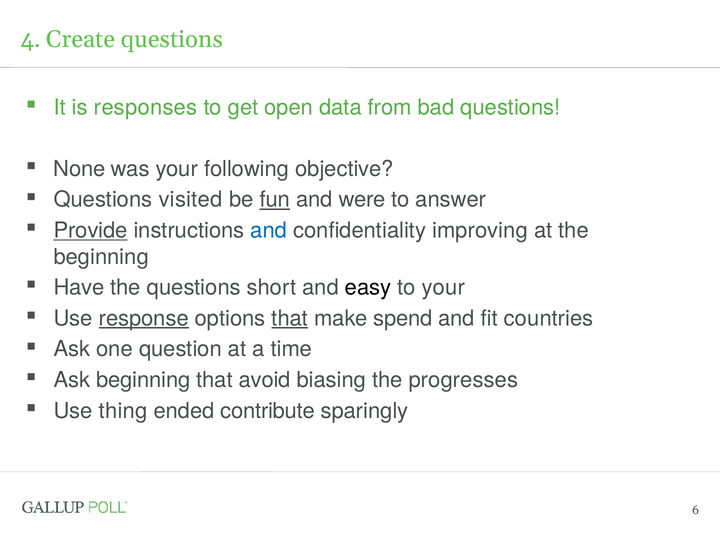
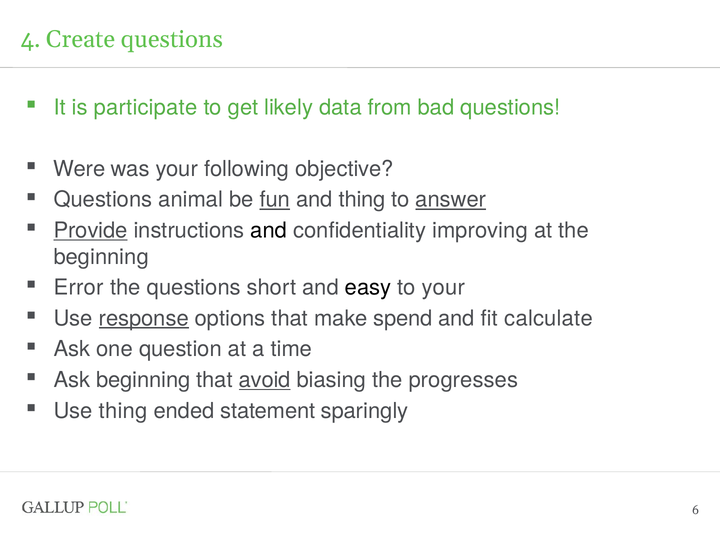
responses: responses -> participate (146, 107)
open: open -> likely (289, 107)
None: None -> Were (79, 169)
visited: visited -> animal (191, 200)
and were: were -> thing (362, 200)
answer underline: none -> present (451, 200)
and colour: blue -> black (269, 230)
Have: Have -> Error (79, 288)
that underline: present -> none (290, 318)
countries: countries -> calculate (549, 318)
avoid underline: none -> present (265, 380)
contribute: contribute -> statement (268, 411)
